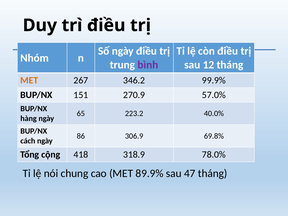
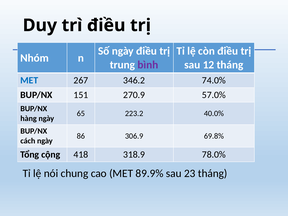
MET colour: orange -> blue (29, 80)
99.9%: 99.9% -> 74.0% (214, 80)
47: 47 -> 23 (190, 173)
